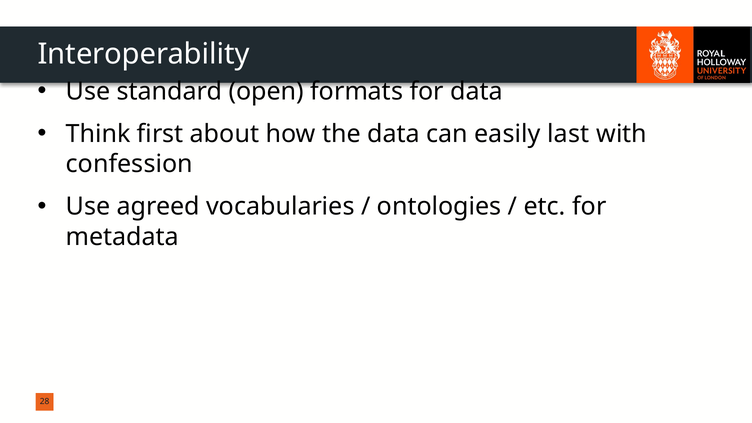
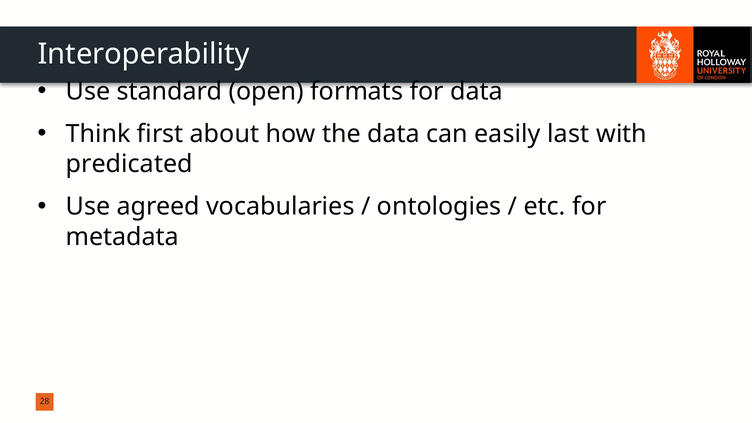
confession: confession -> predicated (129, 164)
